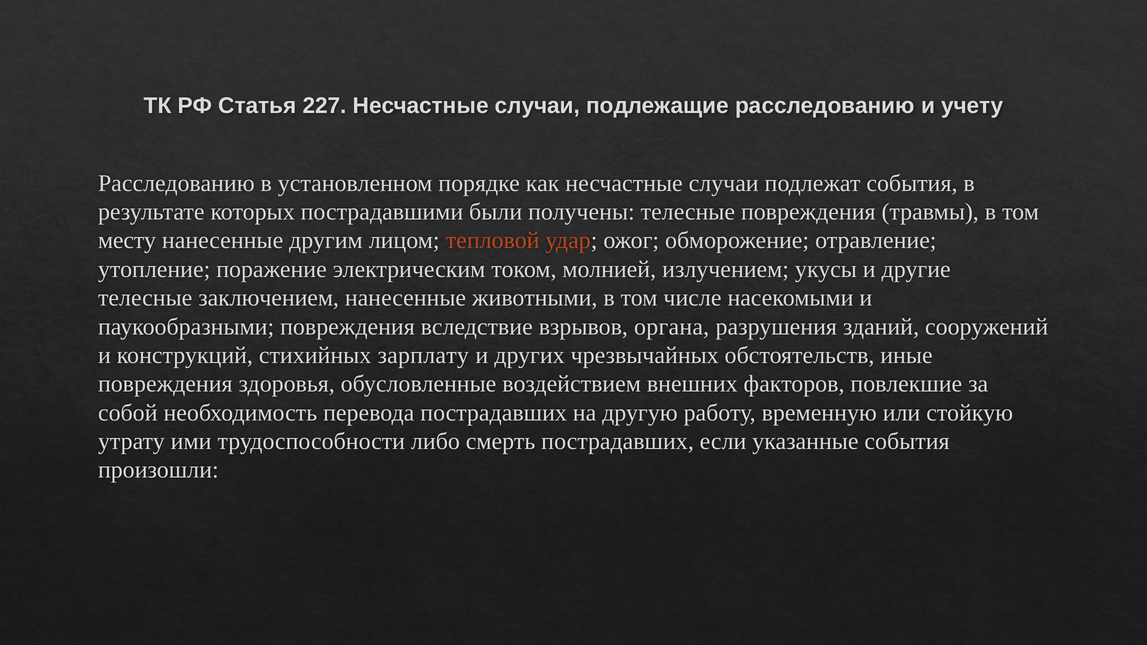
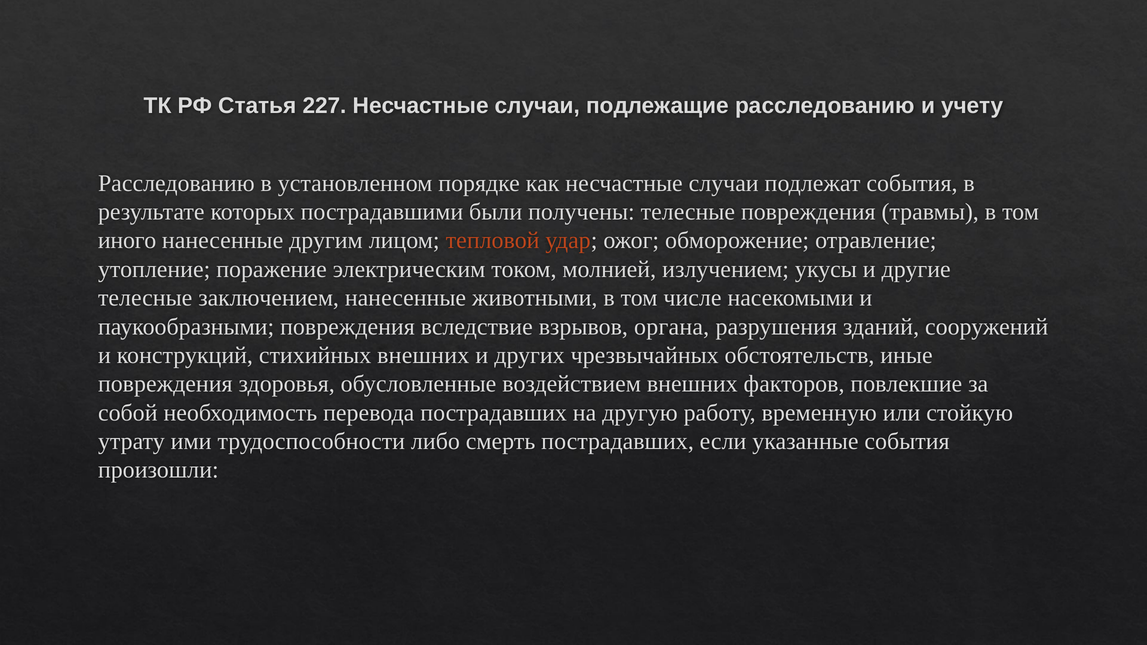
месту: месту -> иного (127, 241)
стихийных зарплату: зарплату -> внешних (423, 355)
